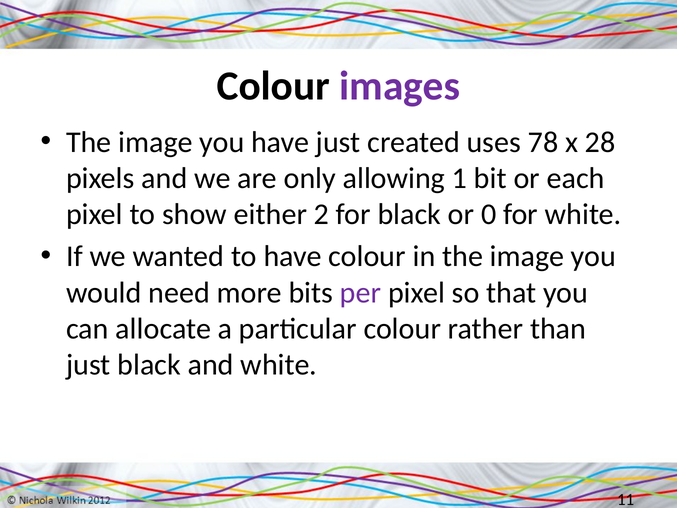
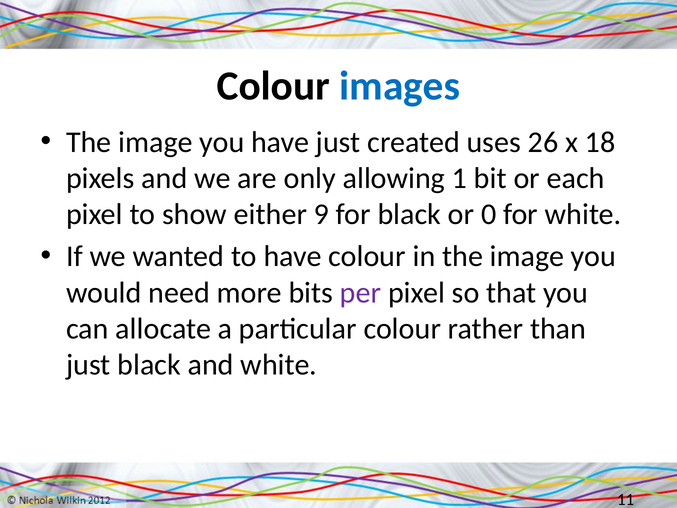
images colour: purple -> blue (400, 86)
78: 78 -> 26 (543, 142)
28: 28 -> 18 (600, 142)
2: 2 -> 9 (321, 214)
